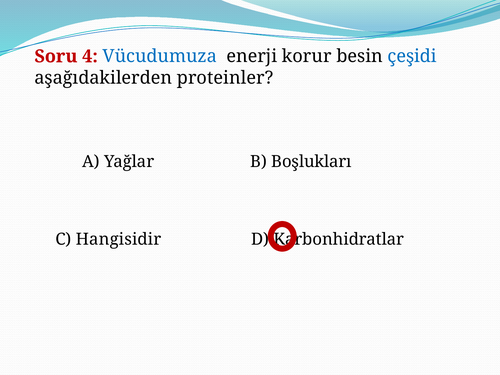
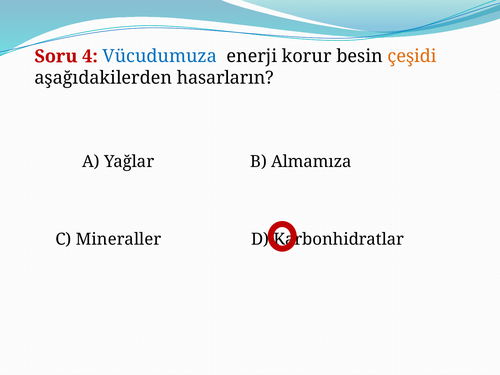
çeşidi colour: blue -> orange (412, 56)
proteinler: proteinler -> hasarların (225, 78)
Boşlukları: Boşlukları -> Almamıza (311, 162)
Hangisidir: Hangisidir -> Mineraller (119, 239)
